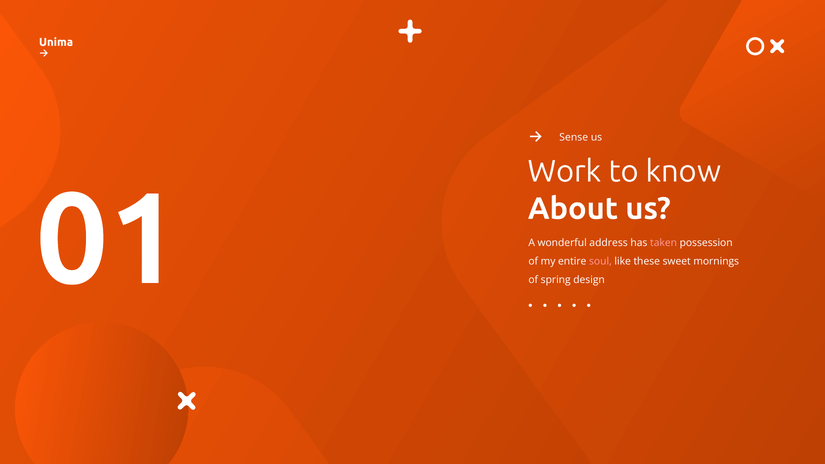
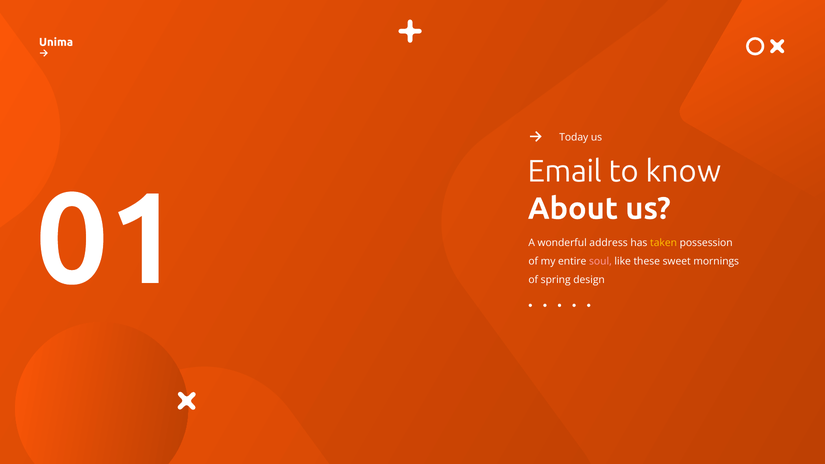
Sense: Sense -> Today (574, 137)
Work: Work -> Email (565, 172)
taken colour: pink -> yellow (664, 243)
